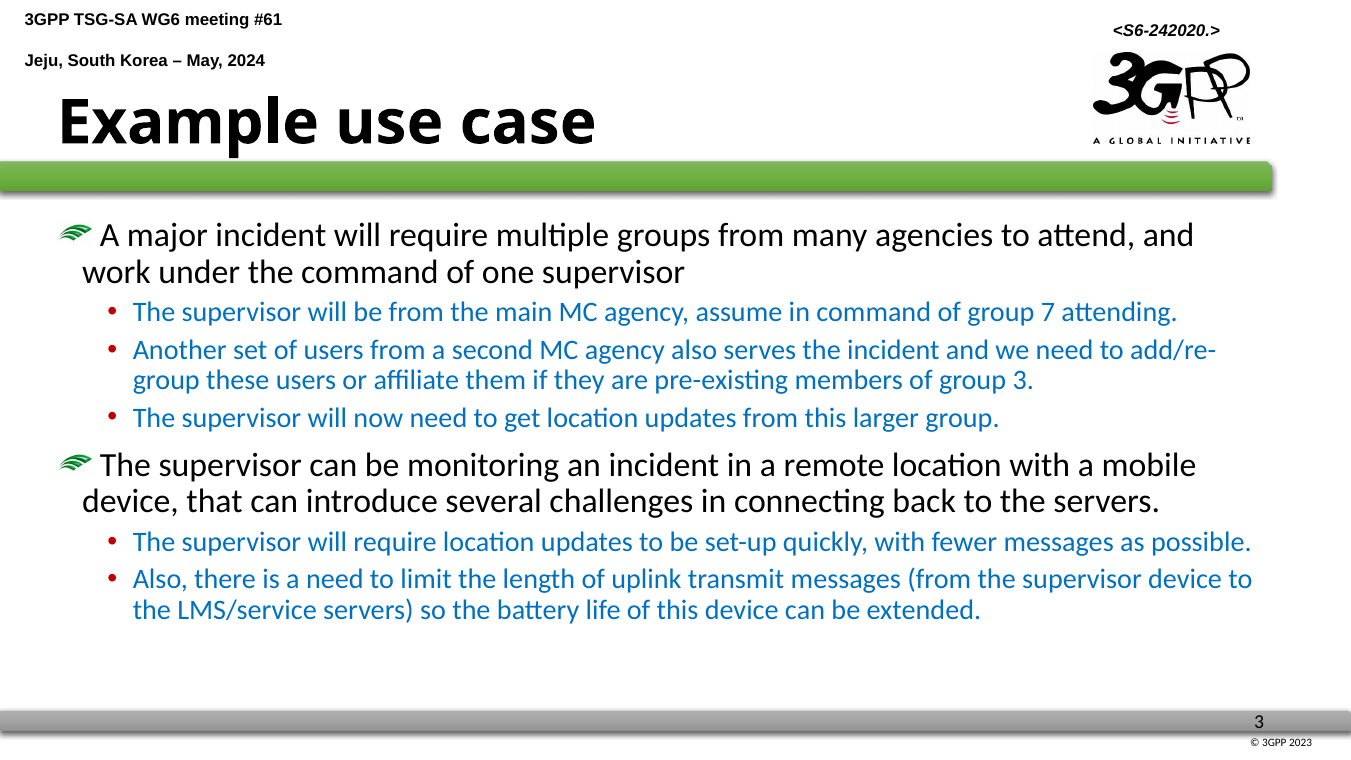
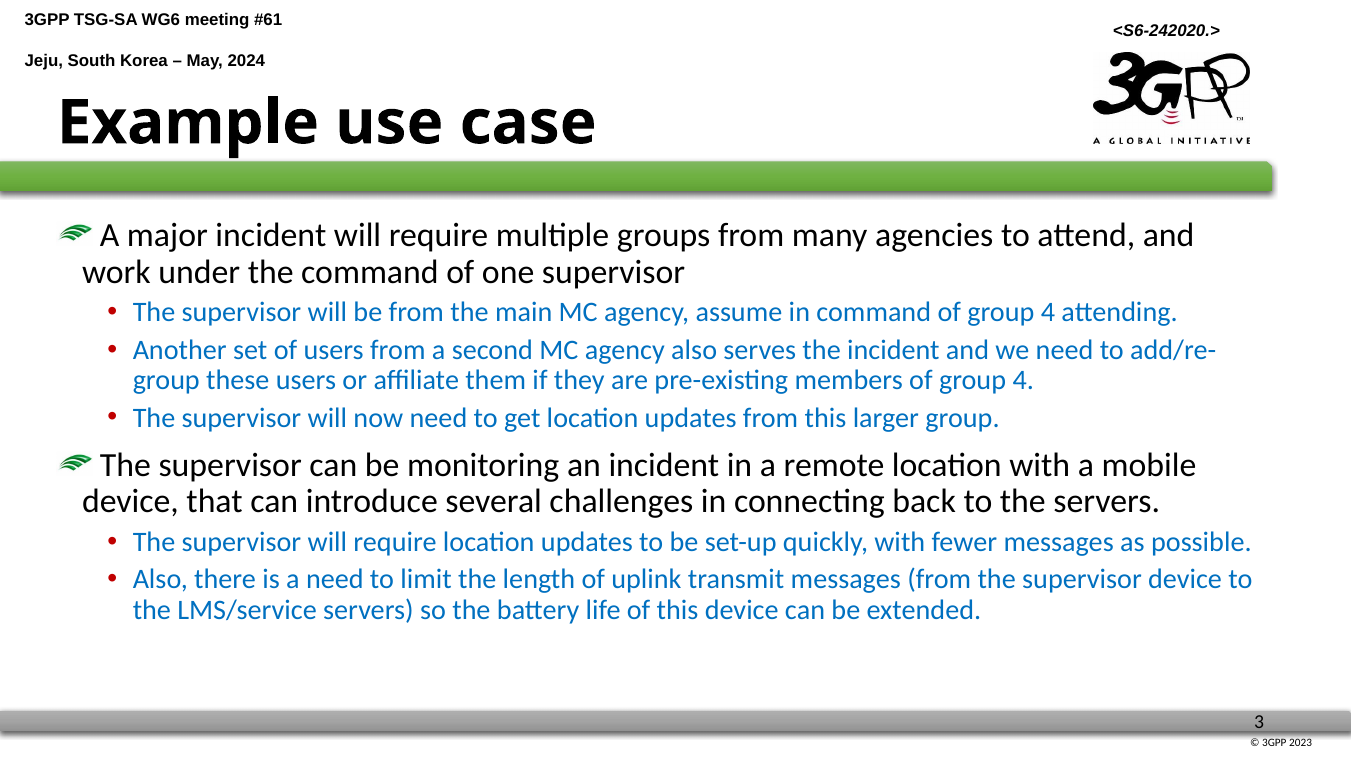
command of group 7: 7 -> 4 (1048, 313)
members of group 3: 3 -> 4 (1023, 380)
